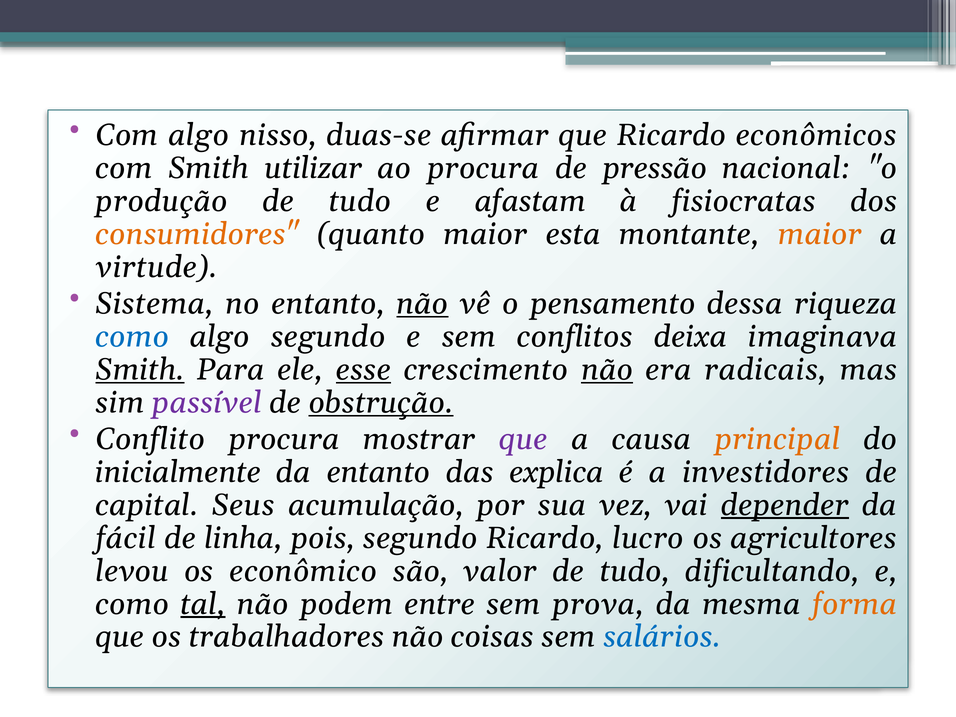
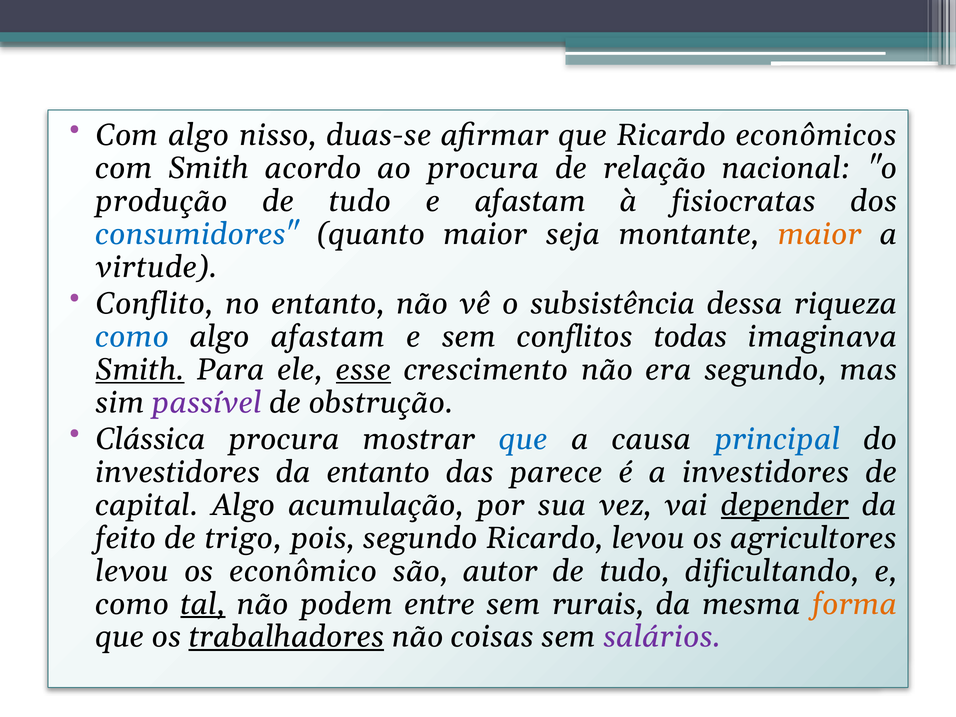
utilizar: utilizar -> acordo (313, 168)
pressão: pressão -> relação (655, 168)
consumidores colour: orange -> blue (197, 234)
esta: esta -> seja (573, 234)
Sistema: Sistema -> Conflito (154, 304)
não underline: present -> none (422, 304)
pensamento: pensamento -> subsistência (613, 304)
algo segundo: segundo -> afastam (328, 337)
deixa: deixa -> todas (690, 337)
não underline: present -> none (607, 370)
era radicais: radicais -> segundo (766, 370)
obstrução underline: present -> none (381, 403)
Conflito: Conflito -> Clássica (150, 439)
que colour: purple -> blue (523, 439)
principal colour: orange -> blue (777, 439)
inicialmente: inicialmente -> investidores (178, 472)
explica: explica -> parece (556, 472)
capital Seus: Seus -> Algo (243, 505)
fácil: fácil -> feito (126, 538)
linha: linha -> trigo (243, 538)
Ricardo lucro: lucro -> levou (648, 538)
valor: valor -> autor (500, 571)
prova: prova -> rurais (598, 604)
trabalhadores underline: none -> present (286, 637)
salários colour: blue -> purple (662, 637)
